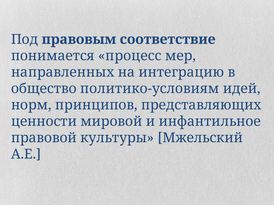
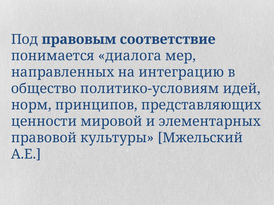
процесс: процесс -> диалога (130, 56)
инфантильное: инфантильное -> элементарных (210, 122)
